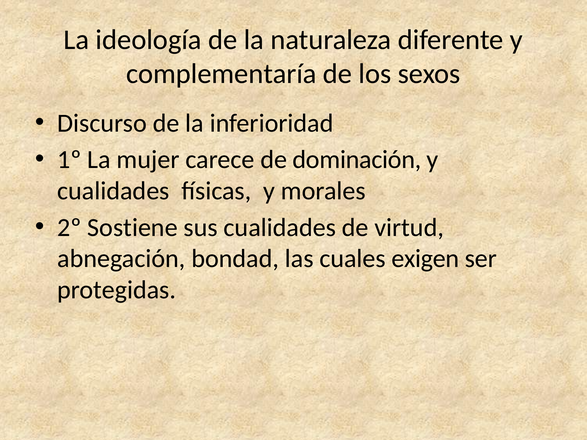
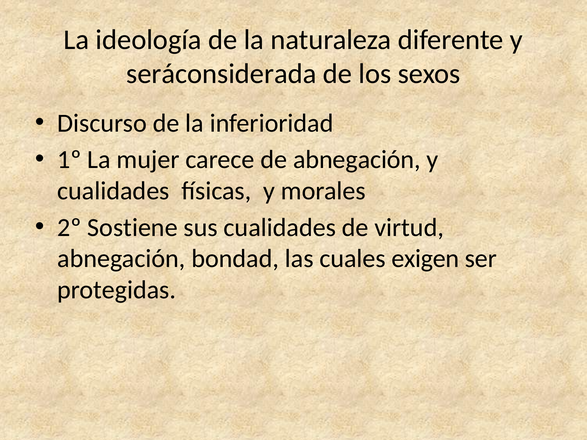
complementaría: complementaría -> seráconsiderada (221, 74)
de dominación: dominación -> abnegación (357, 160)
